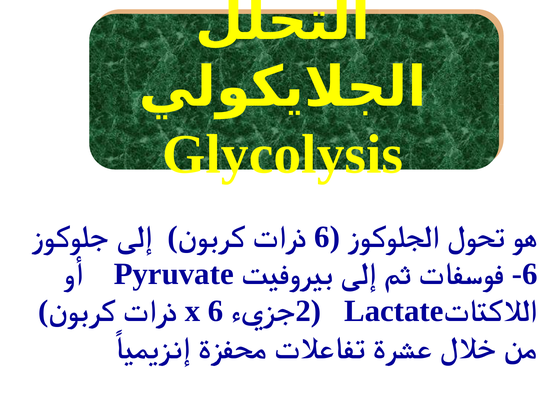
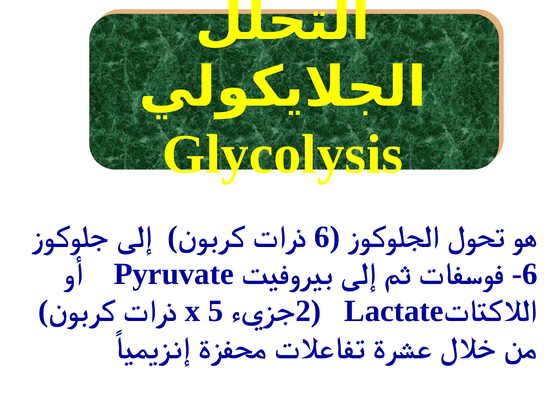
x 6: 6 -> 5 (216, 311)
